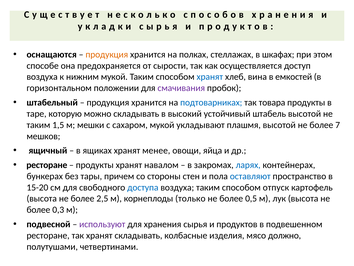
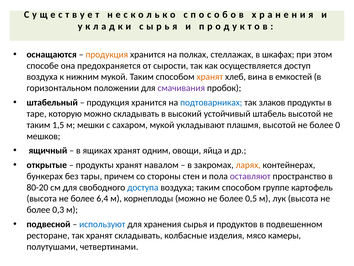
хранят colour: blue -> orange (210, 77)
товара: товара -> злаков (272, 102)
7: 7 -> 0 (338, 125)
менее: менее -> одним (156, 150)
ресторане: ресторане -> открытые (47, 165)
ларях colour: blue -> orange (248, 165)
оставляют colour: blue -> purple (250, 176)
15-20: 15-20 -> 80-20 (37, 187)
отпуск: отпуск -> группе (276, 187)
2,5: 2,5 -> 6,4 (102, 198)
корнеплоды только: только -> можно (190, 198)
используют colour: purple -> blue (102, 224)
должно: должно -> камеры (285, 235)
